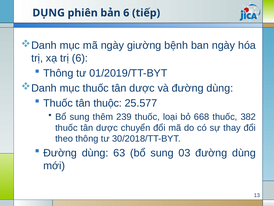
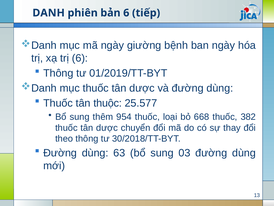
DỤNG: DỤNG -> DANH (49, 13)
239: 239 -> 954 (124, 117)
